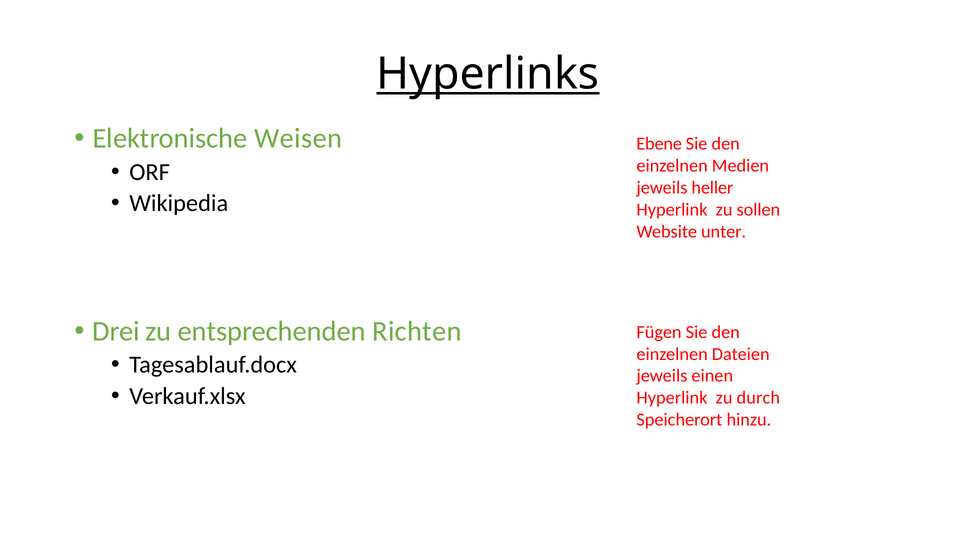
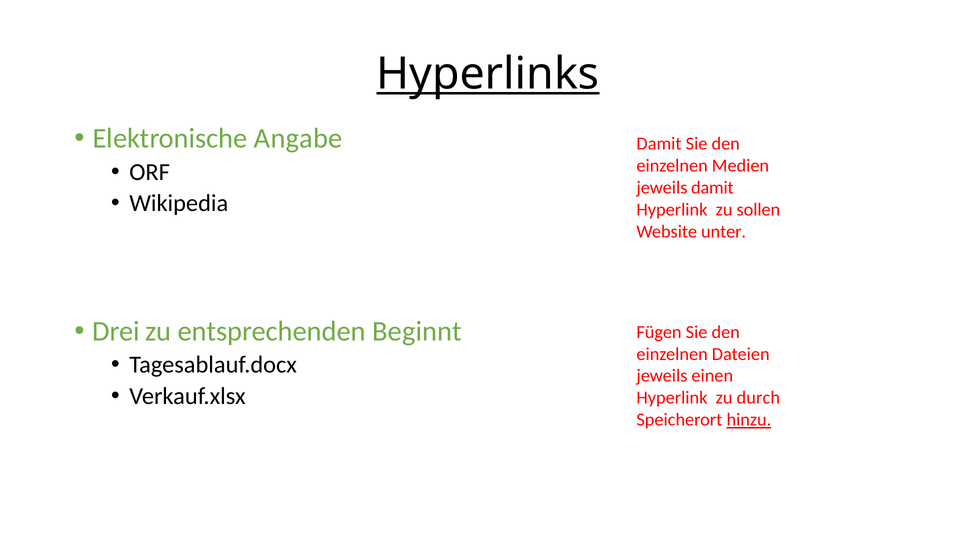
Weisen: Weisen -> Angabe (298, 138)
Ebene: Ebene -> Damit (659, 144)
jeweils heller: heller -> damit (712, 188)
Richten: Richten -> Beginnt (417, 331)
hinzu underline: none -> present (749, 420)
